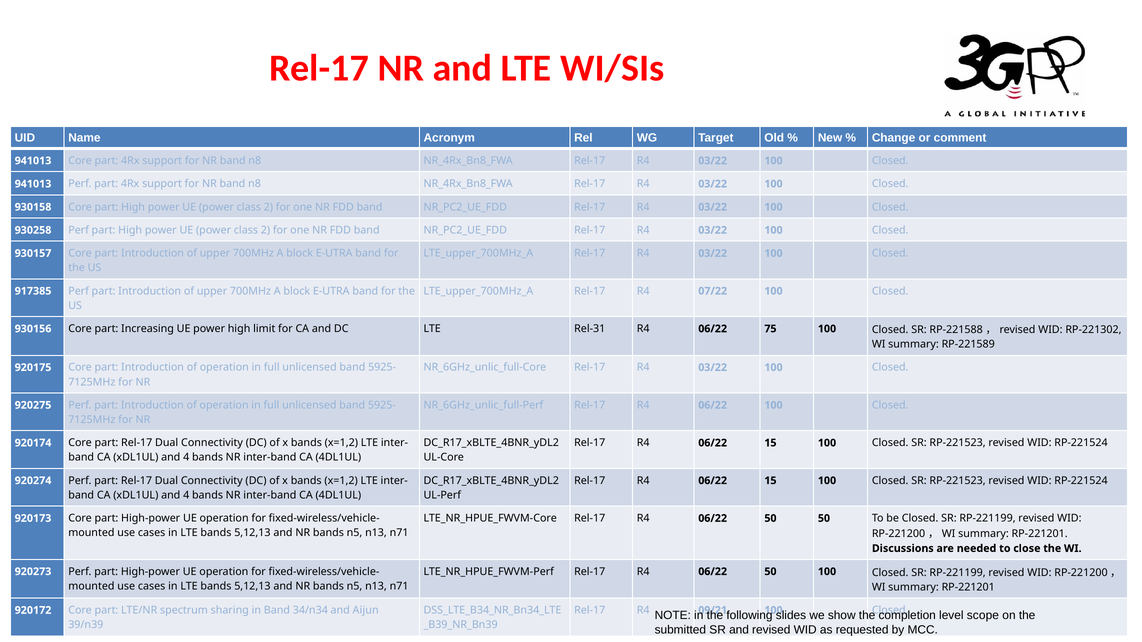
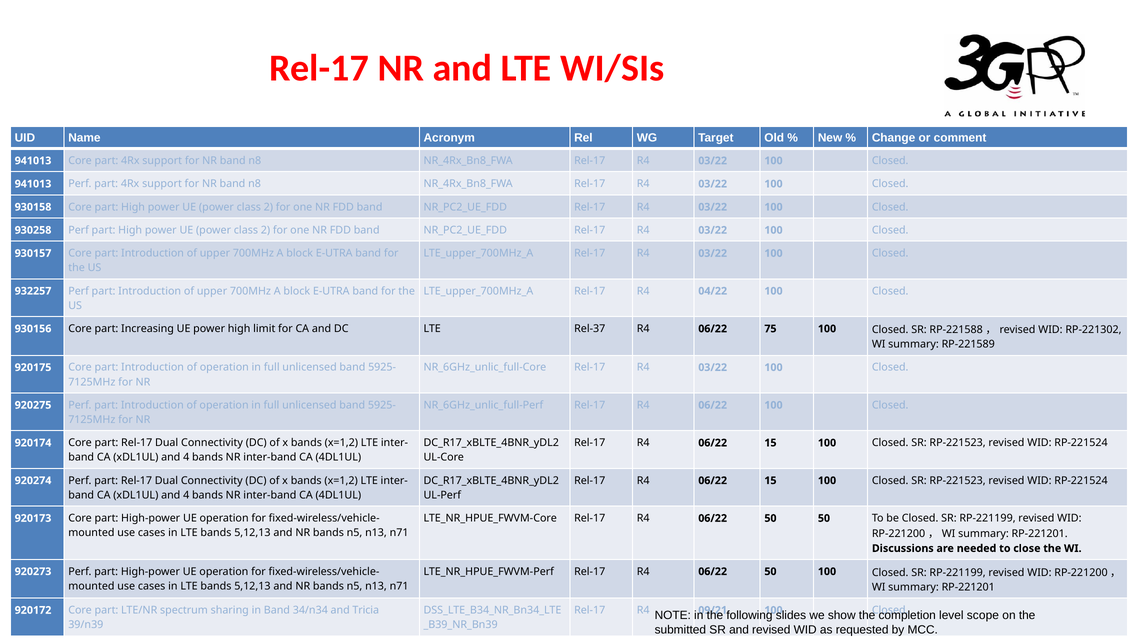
07/22: 07/22 -> 04/22 (713, 291)
917385: 917385 -> 932257 (33, 291)
Rel-31: Rel-31 -> Rel-37 (590, 329)
Aijun: Aijun -> Tricia (366, 611)
